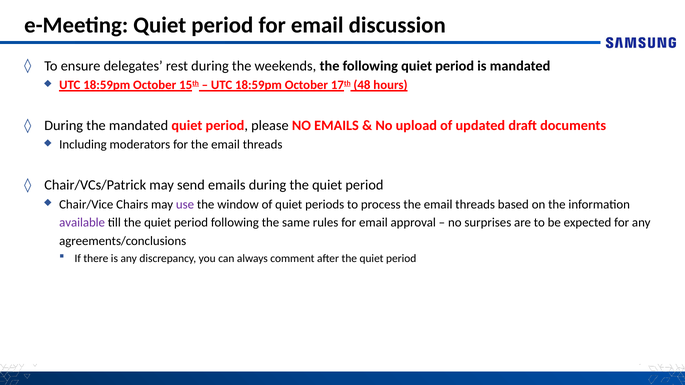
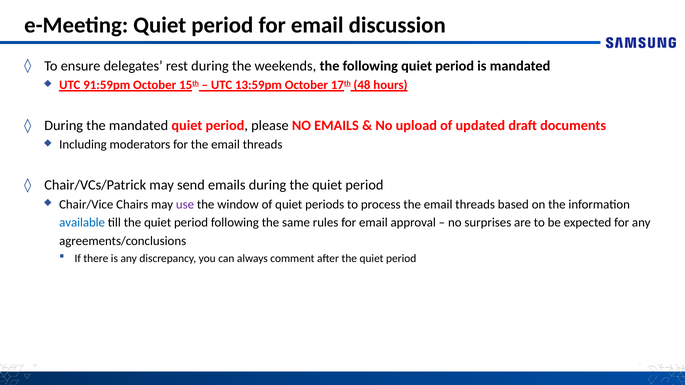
18:59pm: 18:59pm -> 91:59pm (107, 85)
18:59pm: 18:59pm -> 13:59pm (258, 85)
available colour: purple -> blue (82, 223)
